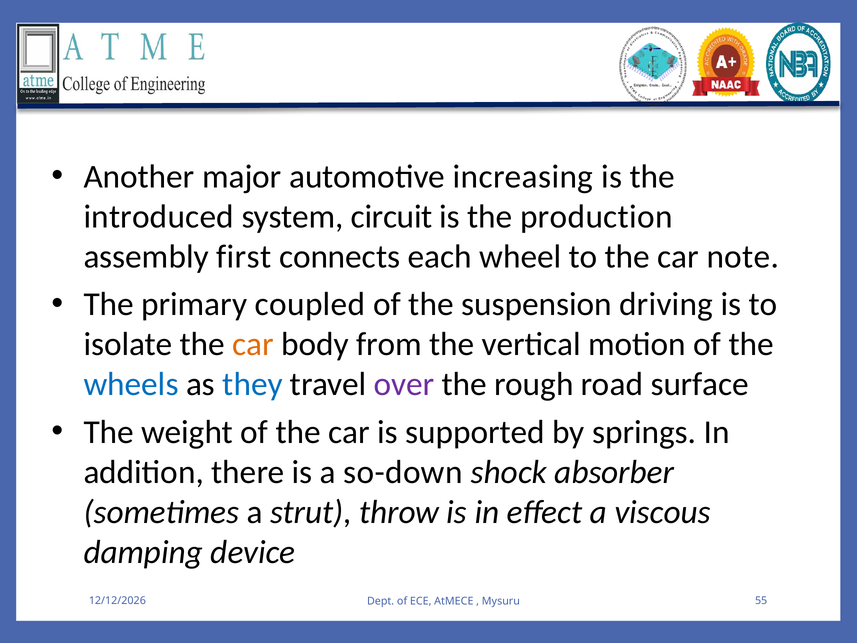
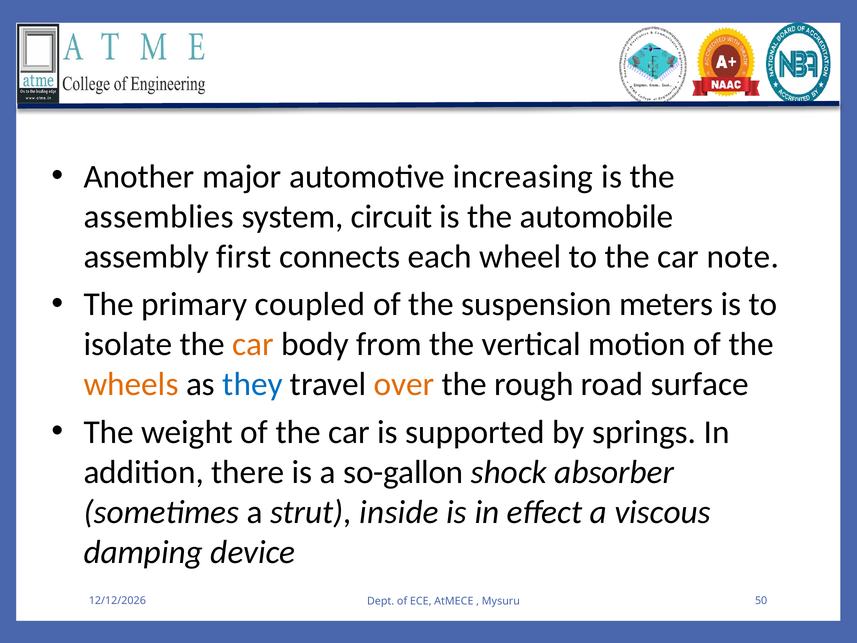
introduced: introduced -> assemblies (159, 217)
production: production -> automobile (597, 217)
driving: driving -> meters (666, 304)
wheels colour: blue -> orange (131, 384)
over colour: purple -> orange (404, 384)
so-down: so-down -> so-gallon (403, 472)
throw: throw -> inside (399, 512)
55: 55 -> 50 (761, 600)
